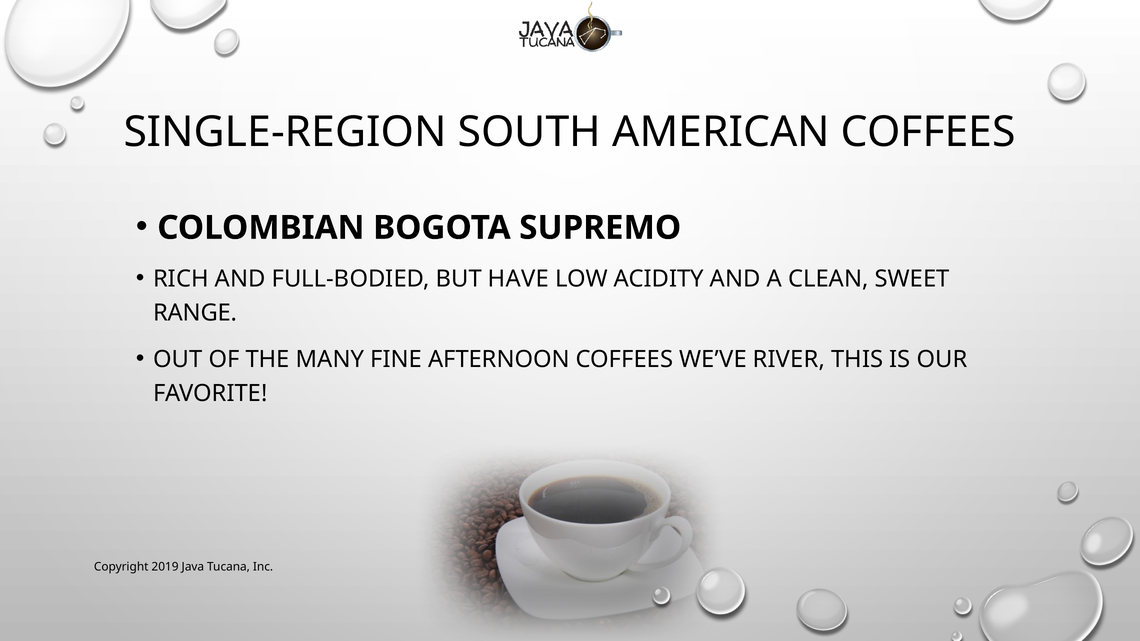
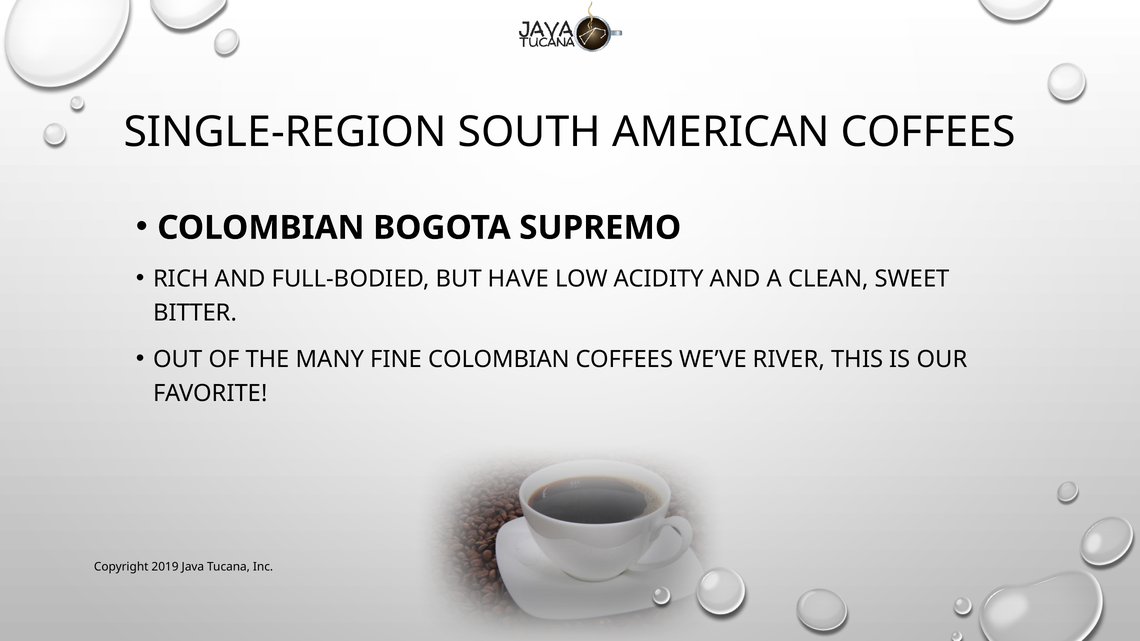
RANGE: RANGE -> BITTER (195, 313)
FINE AFTERNOON: AFTERNOON -> COLOMBIAN (499, 359)
